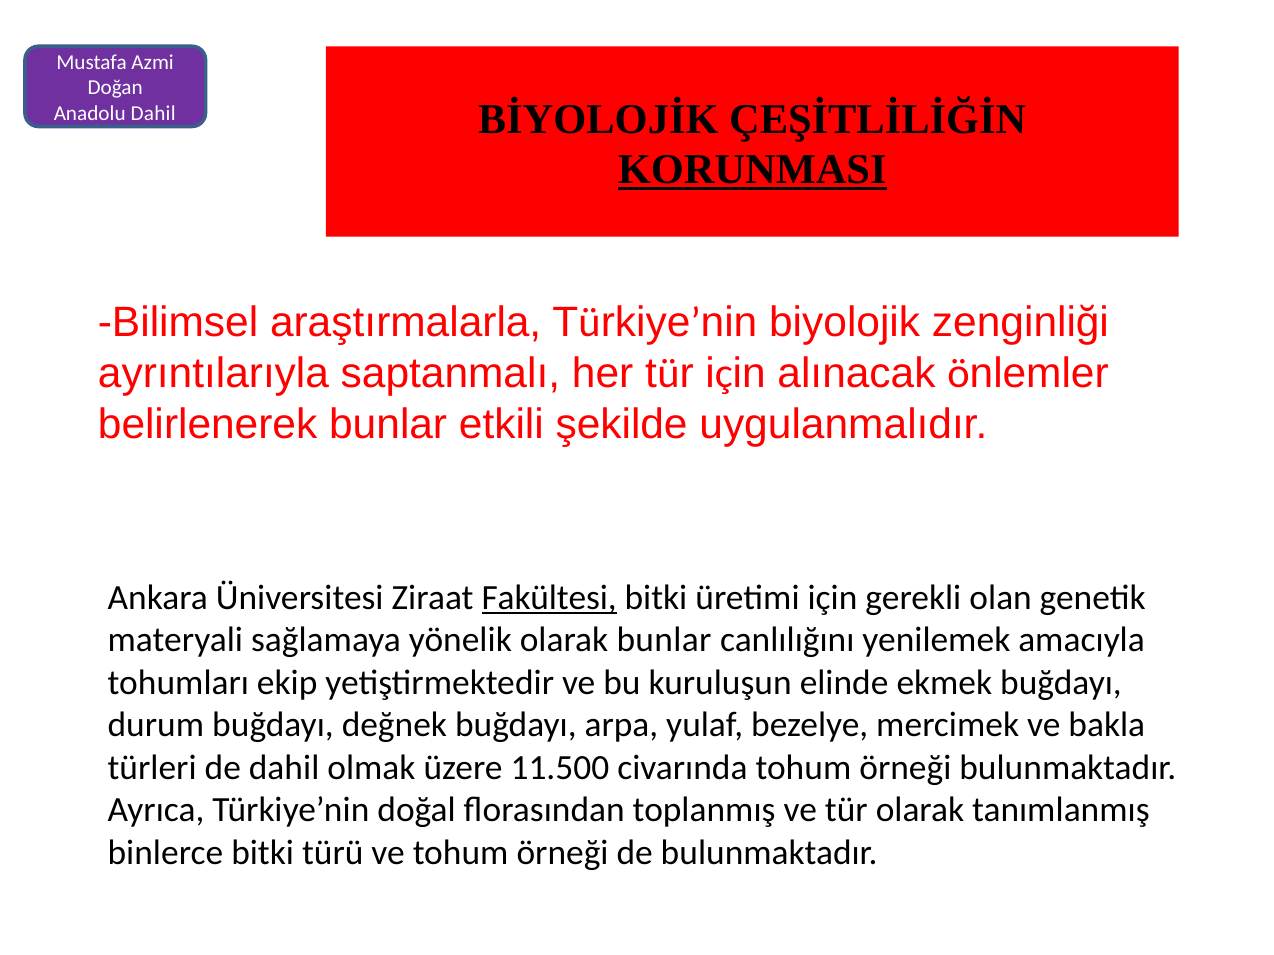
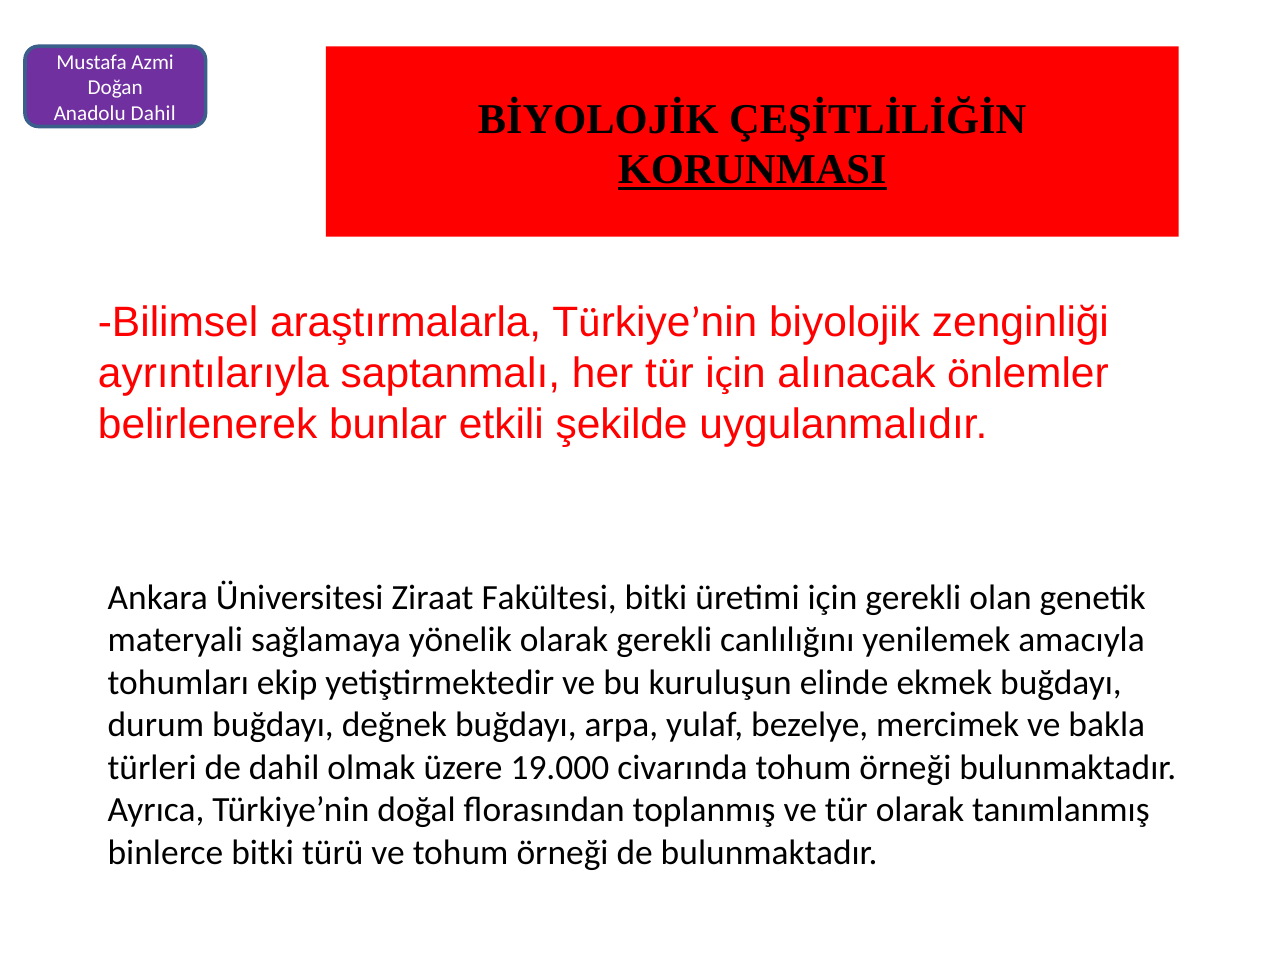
Fakültesi underline: present -> none (549, 598)
olarak bunlar: bunlar -> gerekli (664, 641)
11.500: 11.500 -> 19.000 (560, 768)
